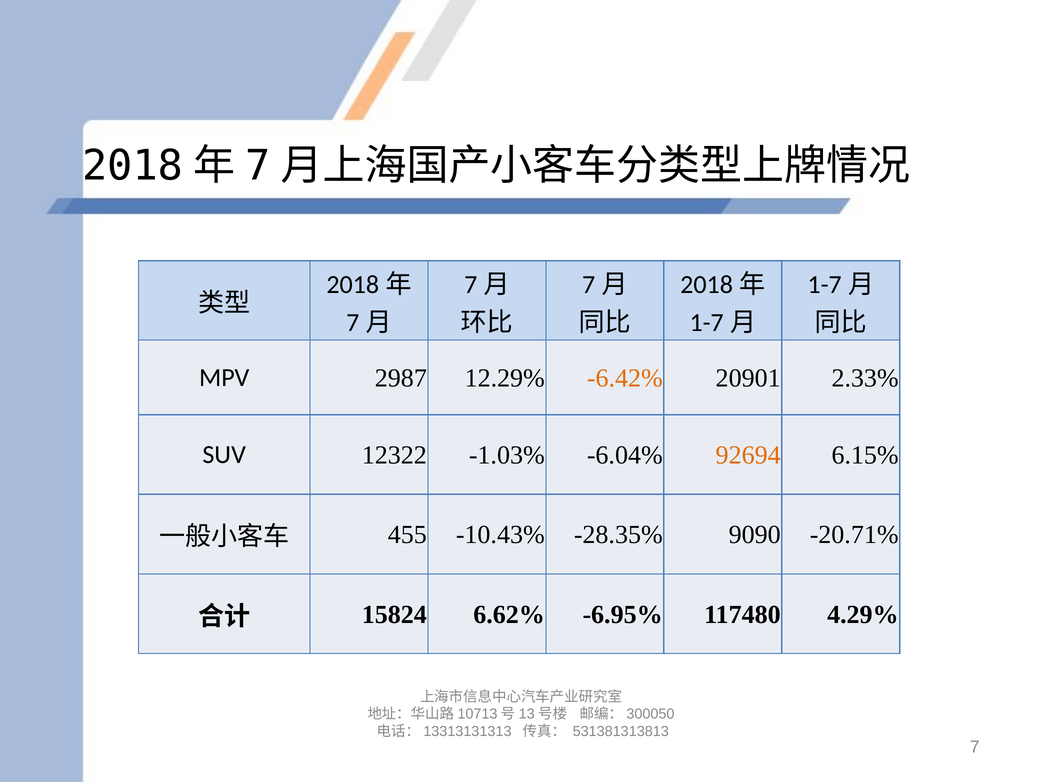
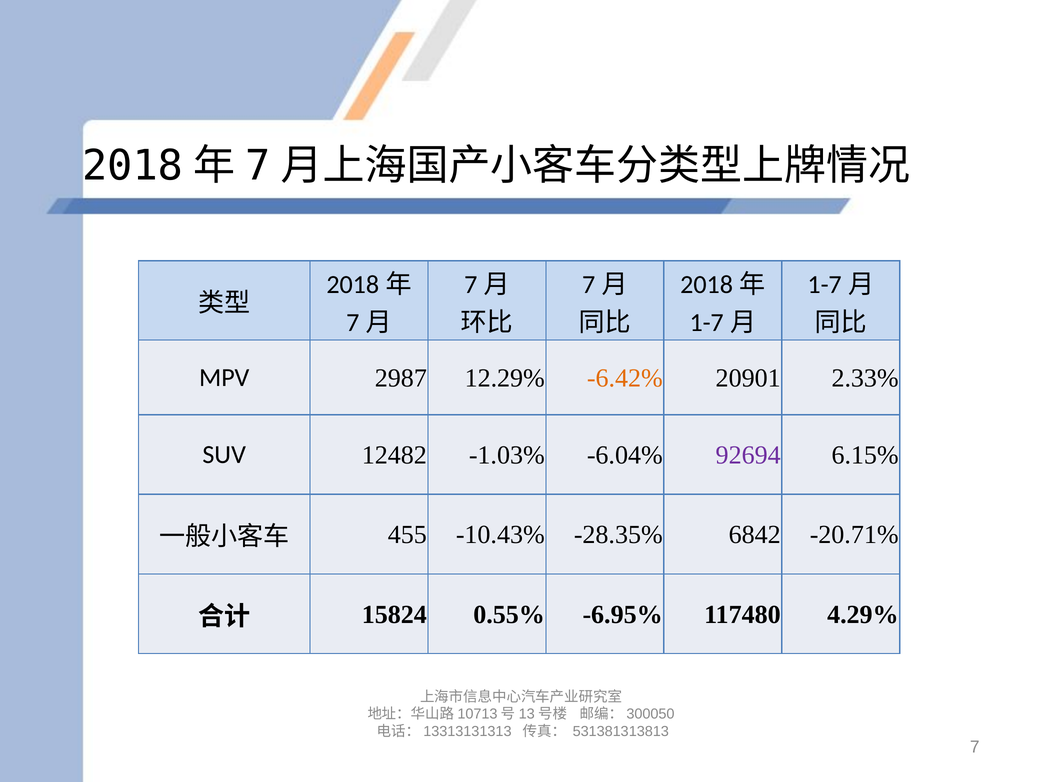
12322: 12322 -> 12482 (394, 455)
92694 colour: orange -> purple (748, 455)
9090: 9090 -> 6842 (755, 535)
6.62%: 6.62% -> 0.55% (509, 614)
